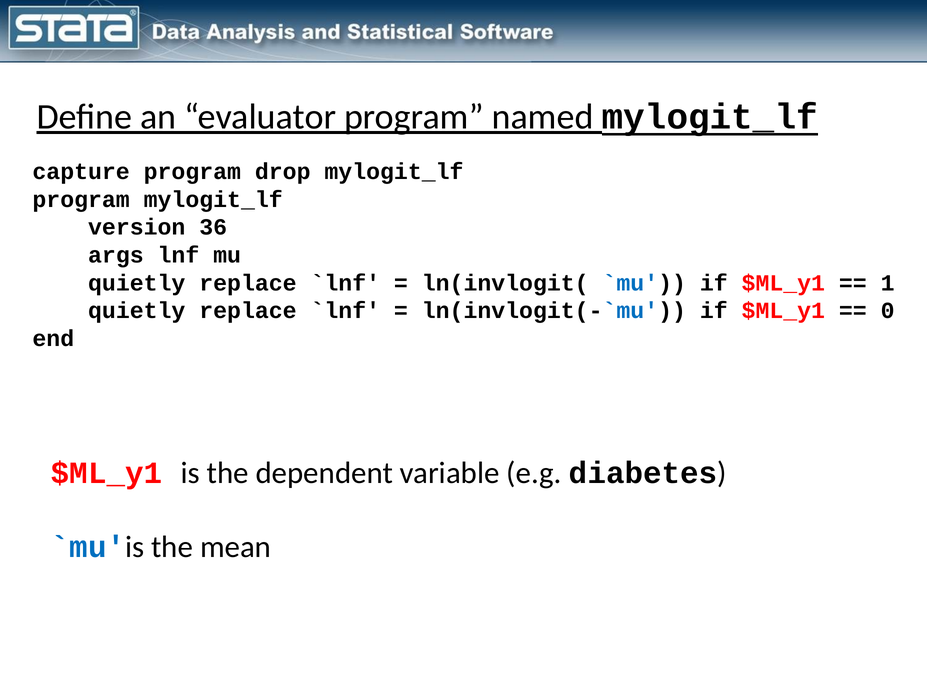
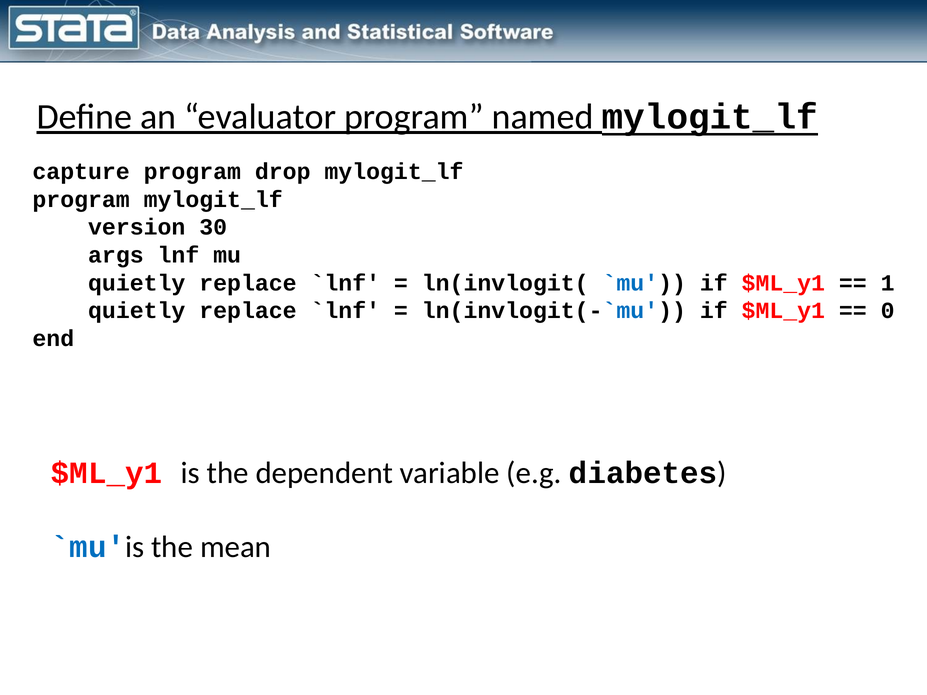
36: 36 -> 30 (213, 227)
